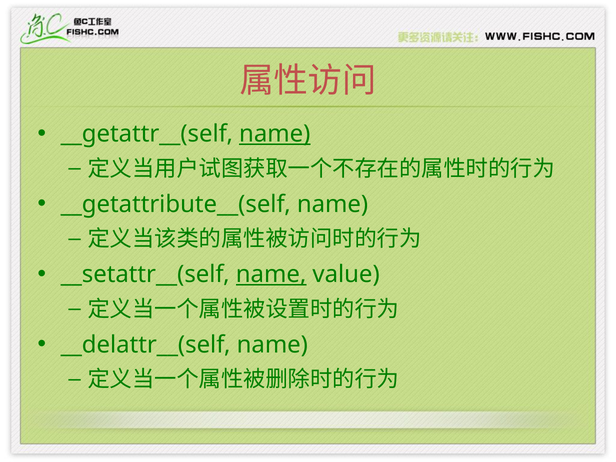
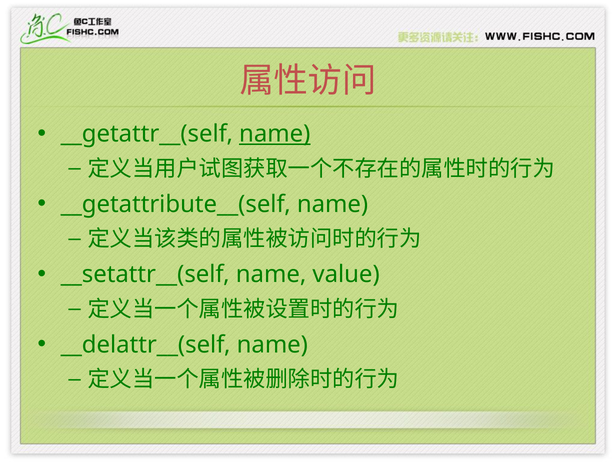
name underline: present -> none (271, 274)
